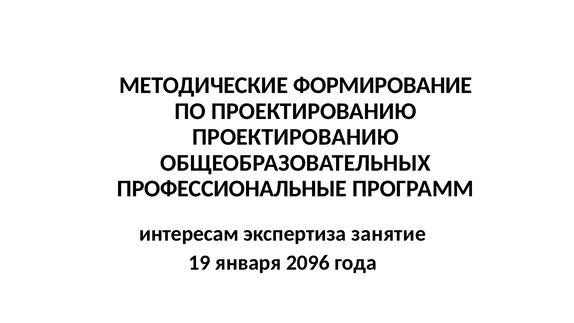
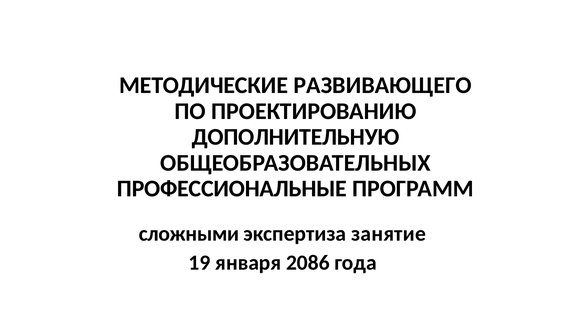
ФОРМИРОВАНИЕ: ФОРМИРОВАНИЕ -> РАЗВИВАЮЩЕГО (383, 85)
ПРОЕКТИРОВАНИЮ: ПРОЕКТИРОВАНИЮ -> ДОПОЛНИТЕЛЬНУЮ (296, 137)
интересам: интересам -> сложными (189, 234)
2096: 2096 -> 2086 (308, 263)
